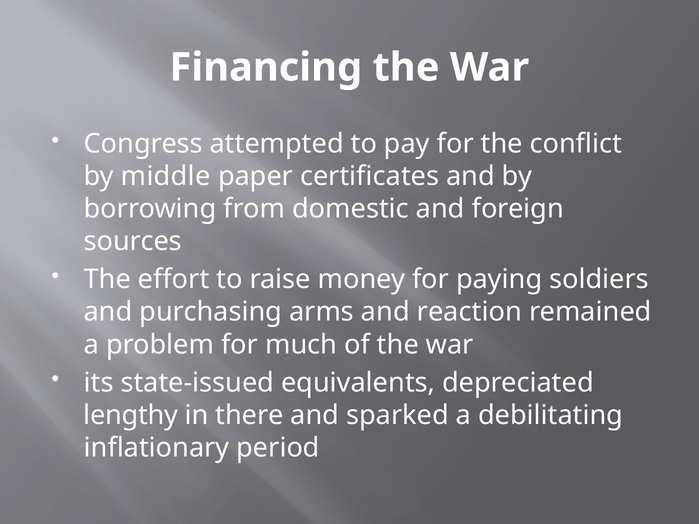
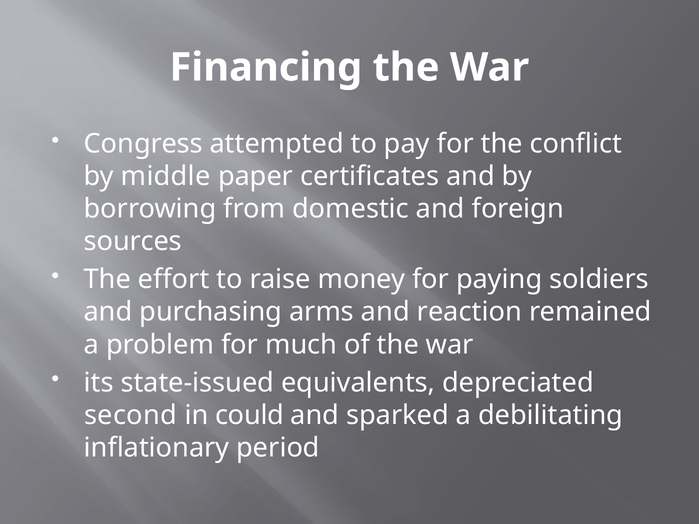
lengthy: lengthy -> second (130, 415)
there: there -> could (250, 415)
